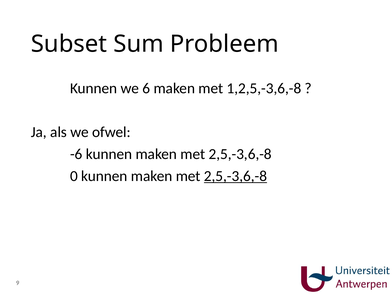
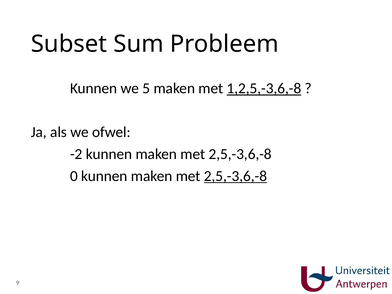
6: 6 -> 5 (146, 88)
1,2,5,-3,6,-8 underline: none -> present (264, 88)
-6: -6 -> -2 (76, 154)
